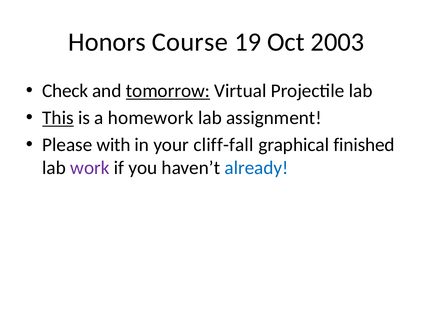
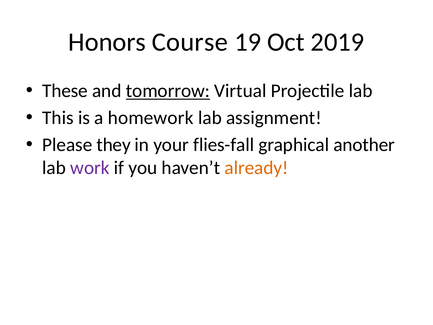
2003: 2003 -> 2019 (337, 42)
Check: Check -> These (65, 91)
This underline: present -> none (58, 118)
with: with -> they (114, 145)
cliff-fall: cliff-fall -> flies-fall (224, 145)
finished: finished -> another (364, 145)
already colour: blue -> orange (256, 168)
